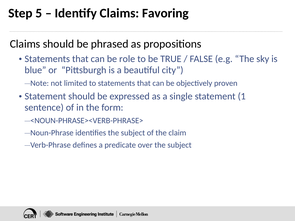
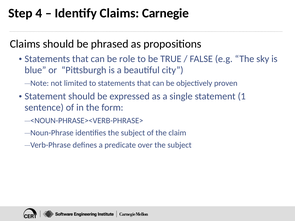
5: 5 -> 4 (39, 13)
Favoring: Favoring -> Carnegie (165, 13)
